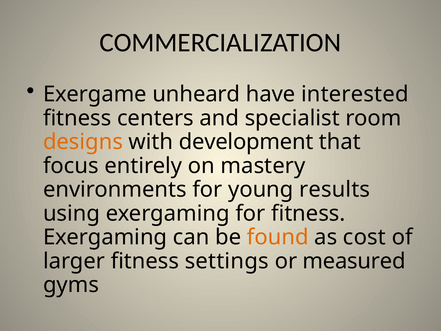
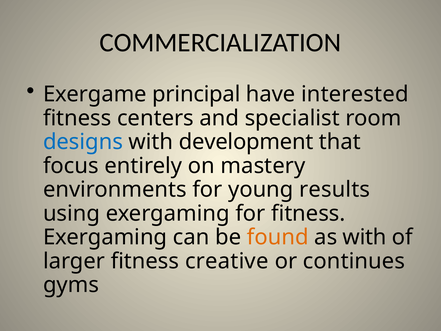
unheard: unheard -> principal (196, 94)
designs colour: orange -> blue (83, 142)
as cost: cost -> with (365, 237)
settings: settings -> creative (227, 261)
measured: measured -> continues (354, 261)
